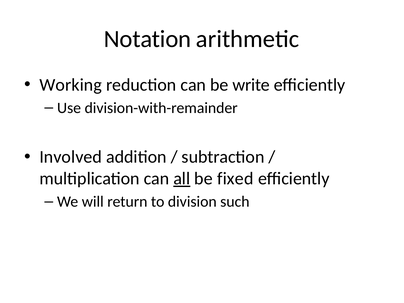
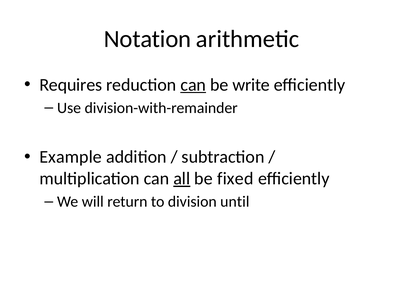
Working: Working -> Requires (71, 85)
can underline: none -> present (193, 85)
Involved: Involved -> Example (71, 157)
such: such -> until (235, 202)
